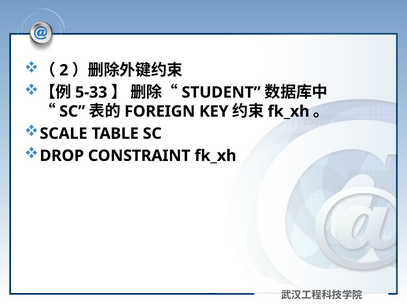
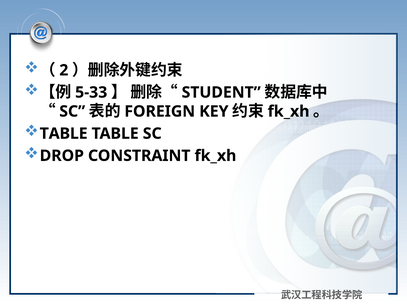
SCALE: SCALE -> TABLE (64, 134)
